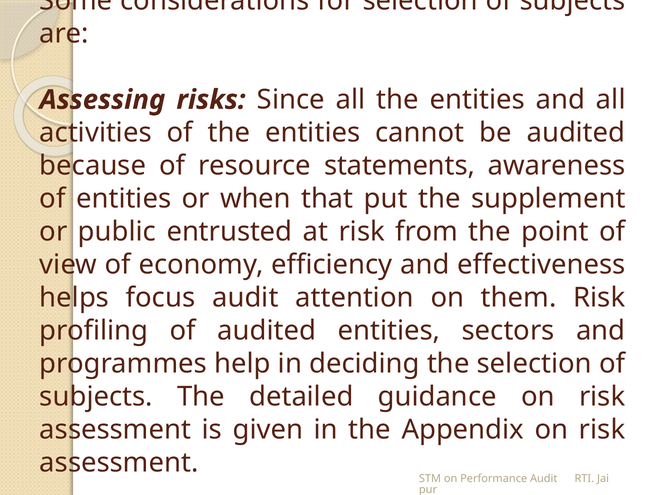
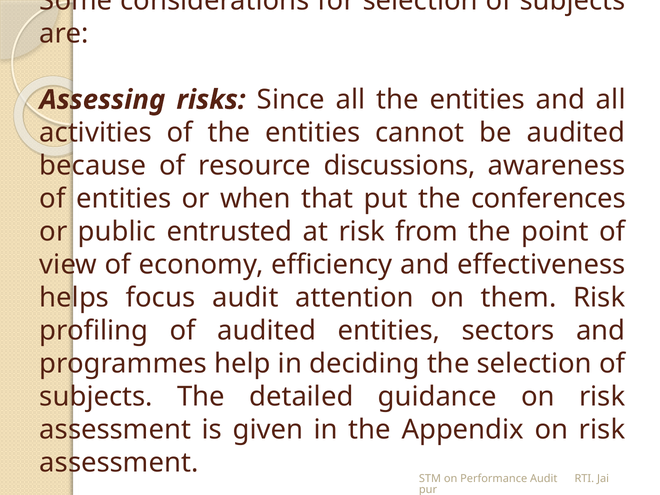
statements: statements -> discussions (400, 166)
supplement: supplement -> conferences (548, 199)
